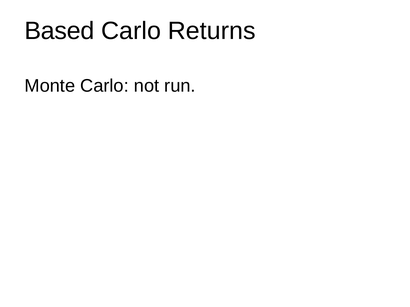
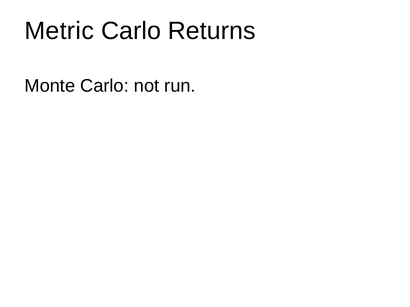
Based: Based -> Metric (59, 31)
